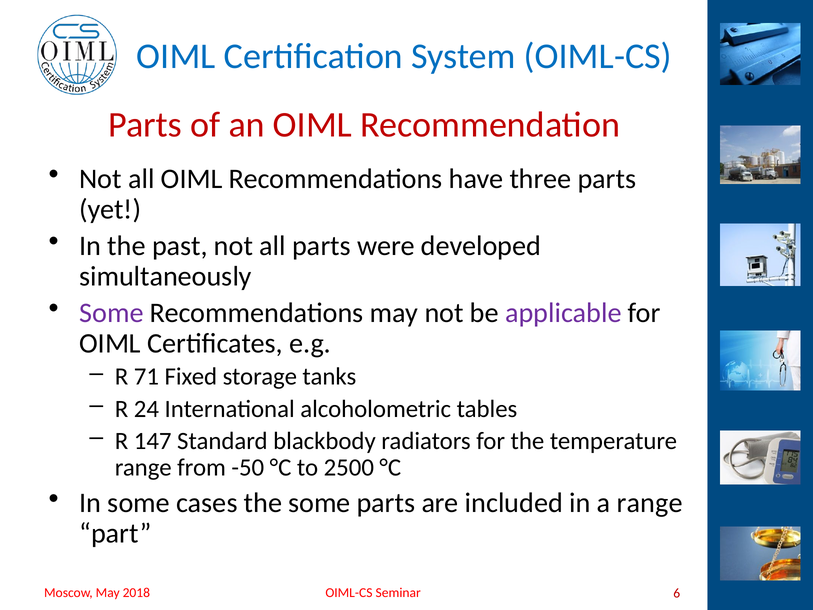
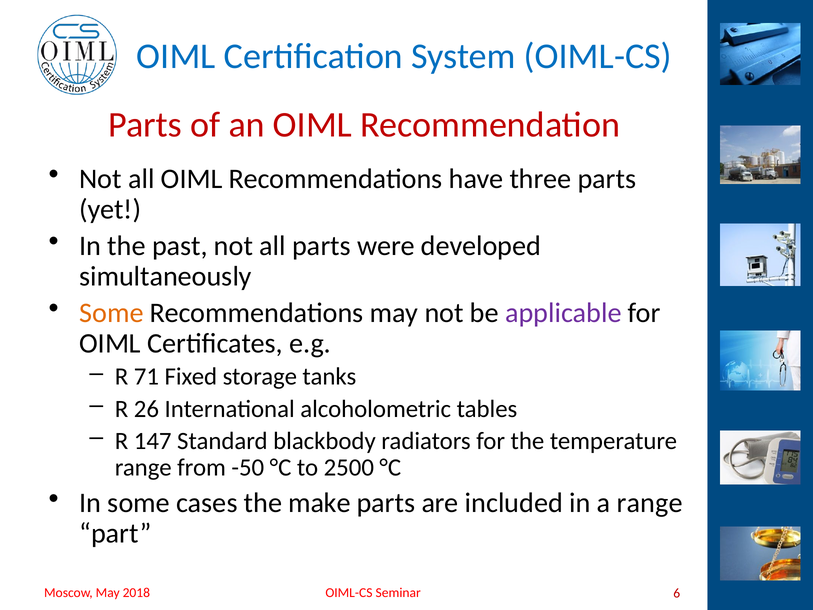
Some colour: purple -> orange (111, 313)
24: 24 -> 26 (146, 409)
the some: some -> make (319, 503)
